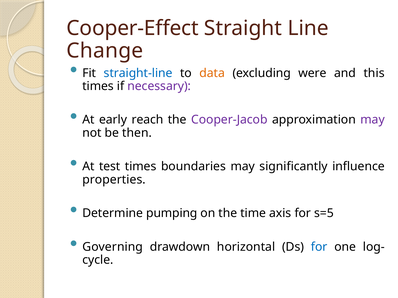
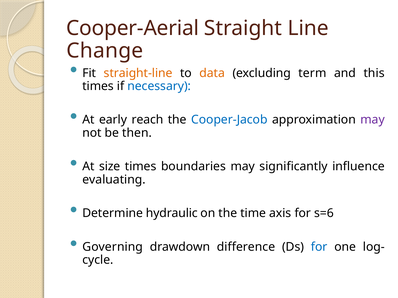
Cooper-Effect: Cooper-Effect -> Cooper-Aerial (133, 28)
straight-line colour: blue -> orange (138, 73)
were: were -> term (312, 73)
necessary colour: purple -> blue (159, 86)
Cooper-Jacob colour: purple -> blue (229, 120)
test: test -> size (110, 167)
properties: properties -> evaluating (114, 180)
pumping: pumping -> hydraulic (172, 214)
s=5: s=5 -> s=6 (324, 214)
horizontal: horizontal -> difference (246, 247)
